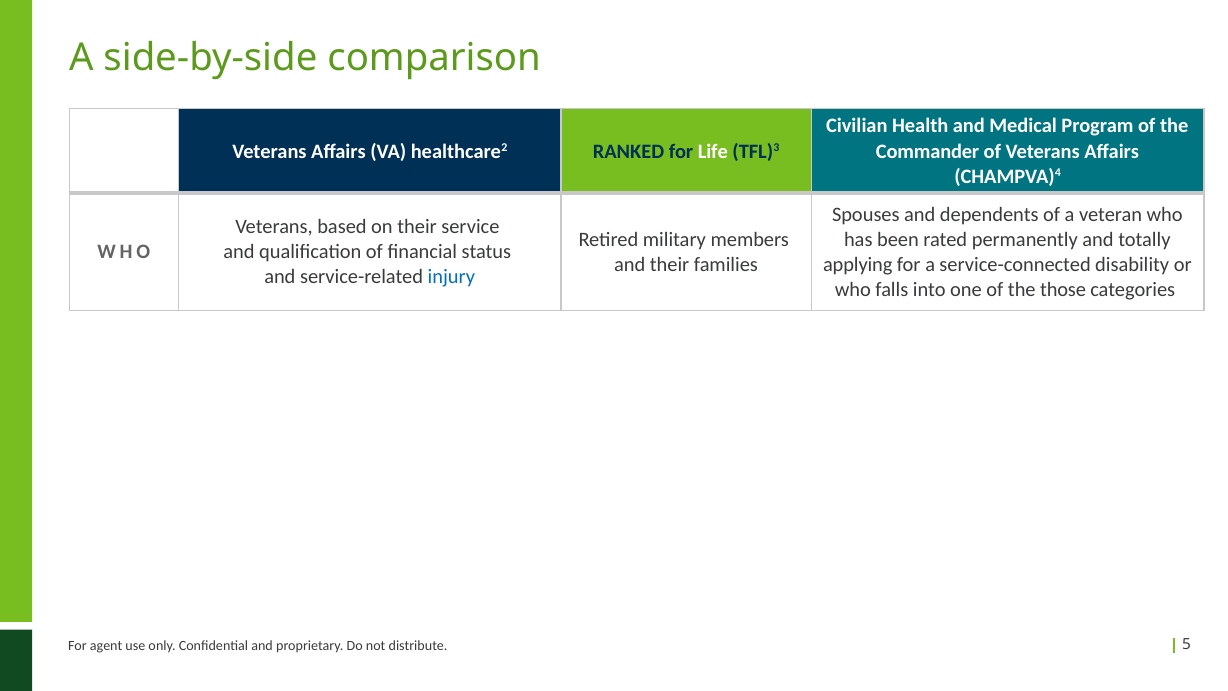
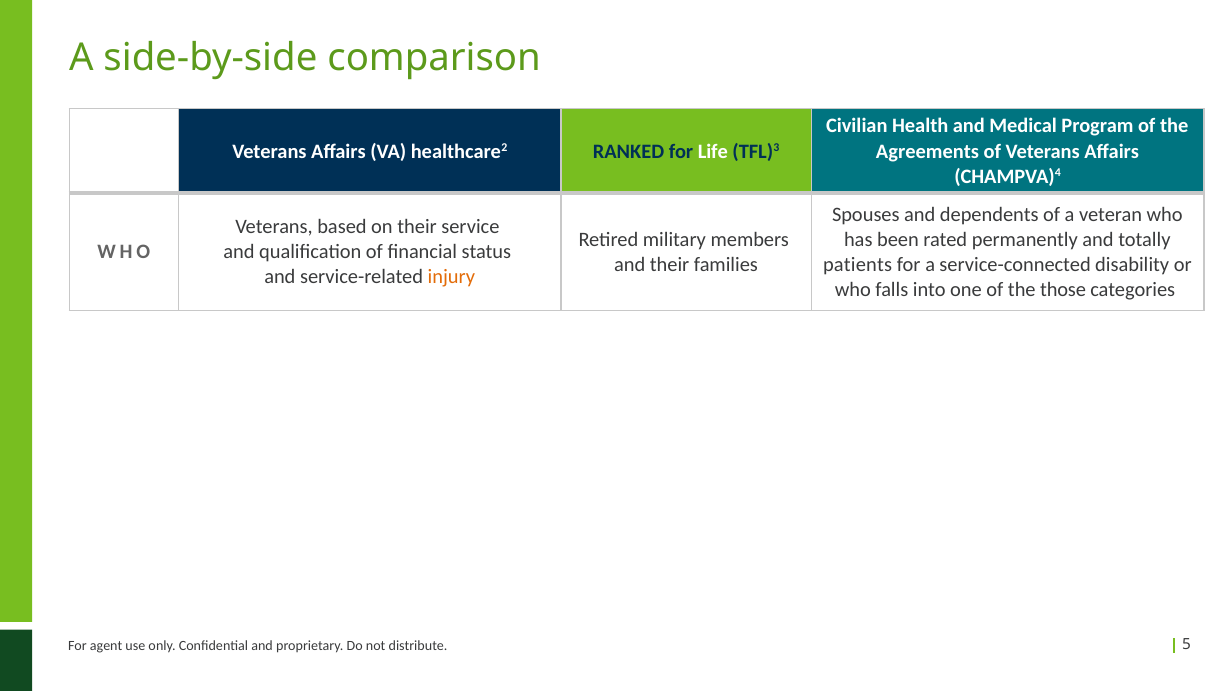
Commander: Commander -> Agreements (928, 151)
applying: applying -> patients (858, 264)
injury colour: blue -> orange (451, 277)
